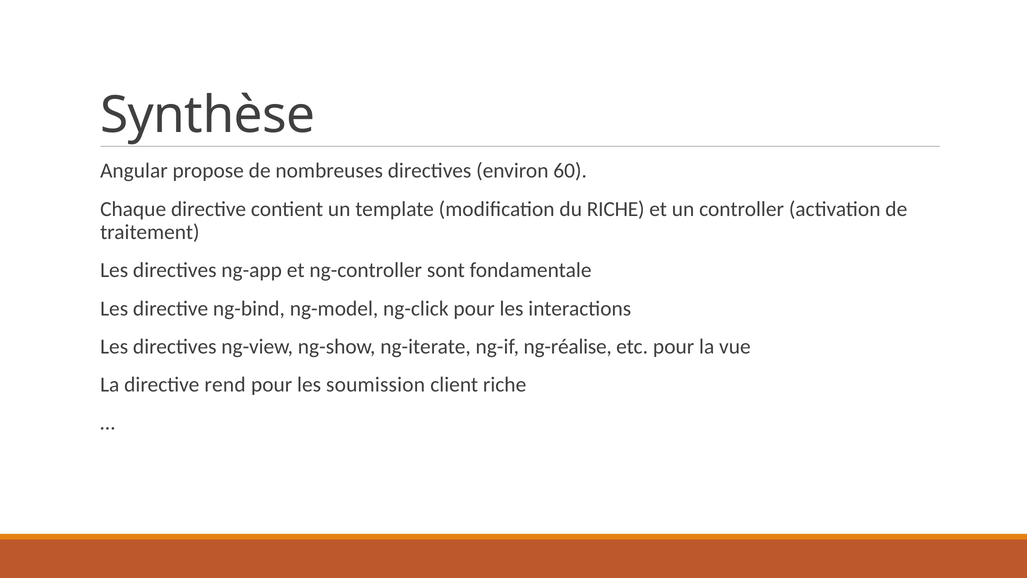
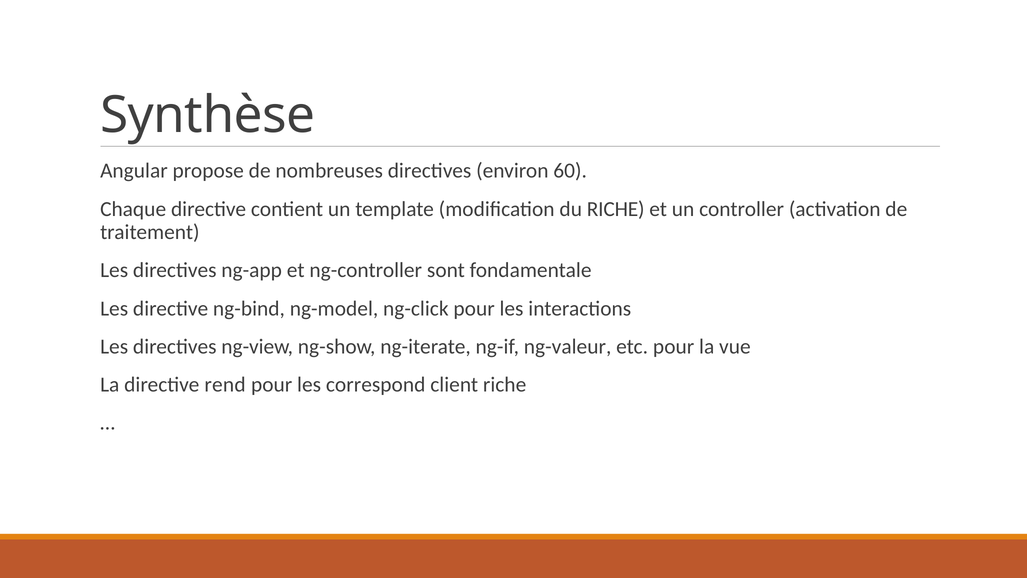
ng-réalise: ng-réalise -> ng-valeur (568, 346)
soumission: soumission -> correspond (376, 385)
